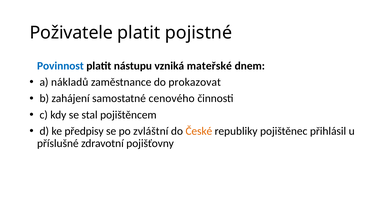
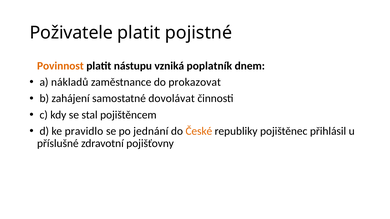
Povinnost colour: blue -> orange (60, 66)
mateřské: mateřské -> poplatník (209, 66)
cenového: cenového -> dovolávat (172, 99)
předpisy: předpisy -> pravidlo (84, 131)
zvláštní: zvláštní -> jednání (151, 131)
